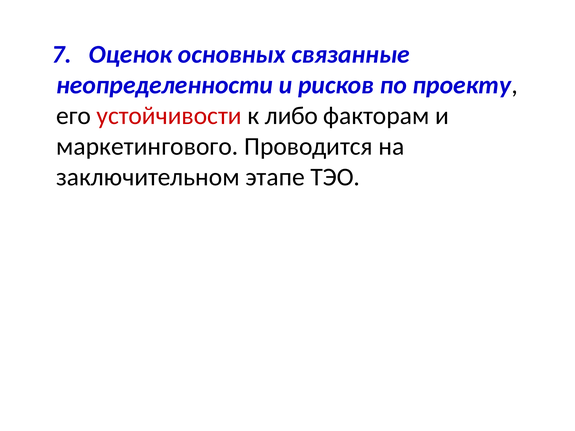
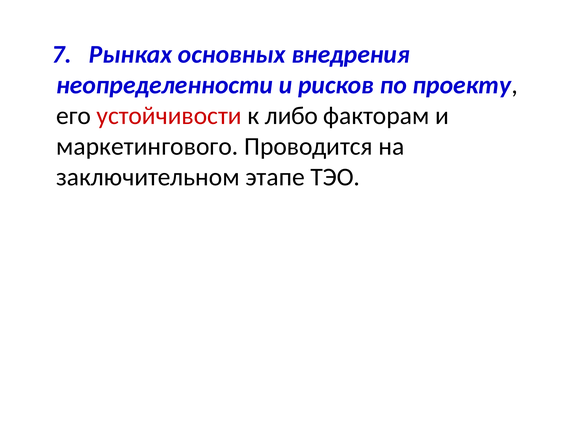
Оценок: Оценок -> Рынках (131, 54)
связанные: связанные -> внедрения (351, 54)
